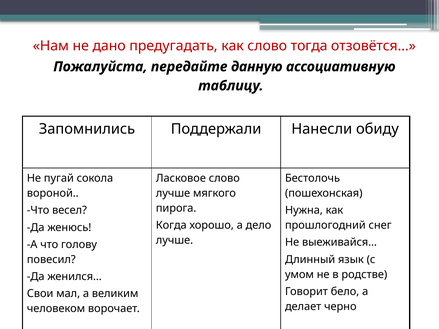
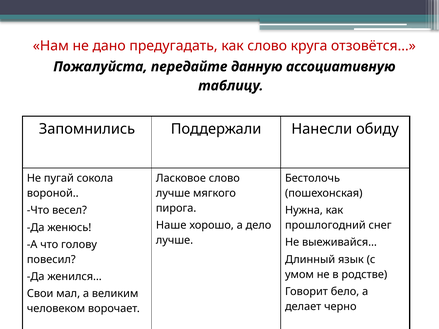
тогда: тогда -> круга (309, 46)
Когда: Когда -> Наше (171, 225)
